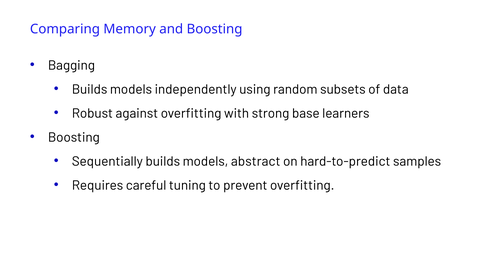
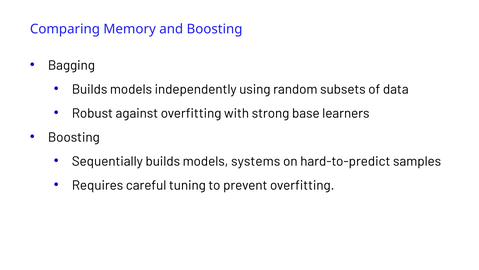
abstract: abstract -> systems (256, 161)
